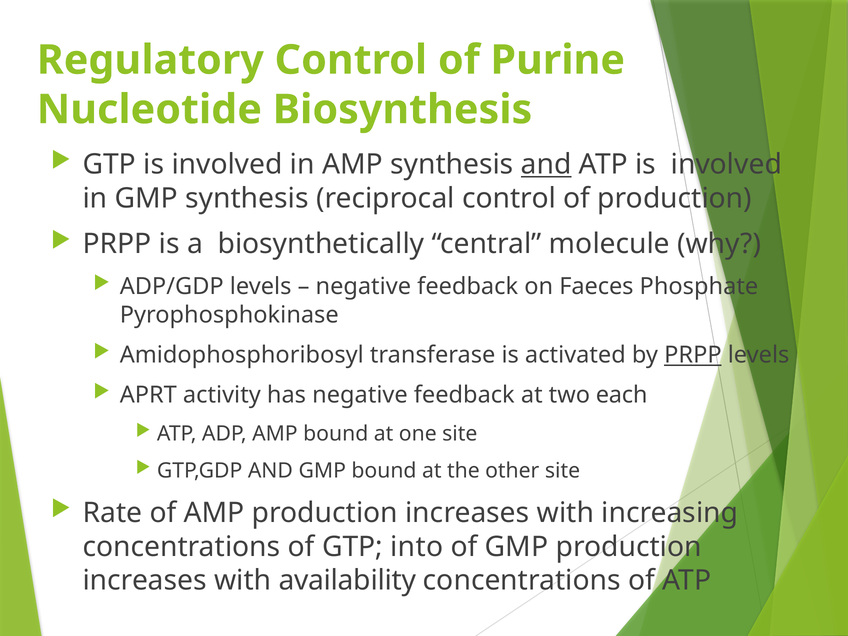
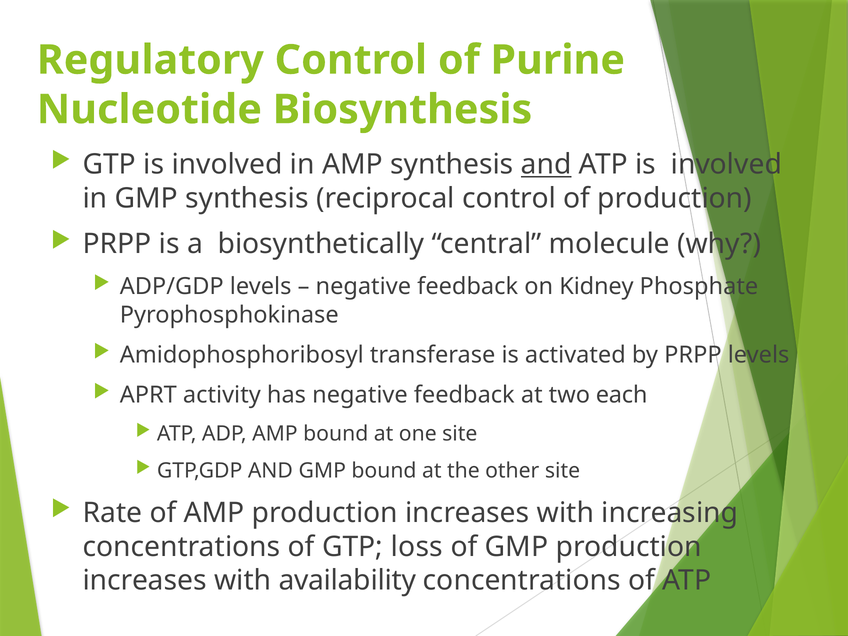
Faeces: Faeces -> Kidney (596, 287)
PRPP underline: present -> none (693, 355)
into: into -> loss (417, 547)
